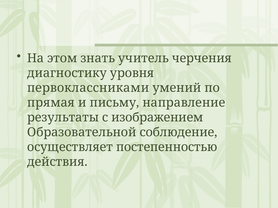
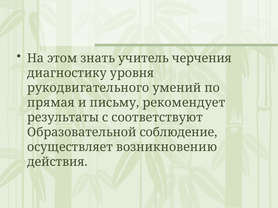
первоклассниками: первоклассниками -> рукодвигательного (88, 88)
направление: направление -> рекомендует (184, 103)
изображением: изображением -> соответствуют (157, 118)
постепенностью: постепенностью -> возникновению (167, 147)
